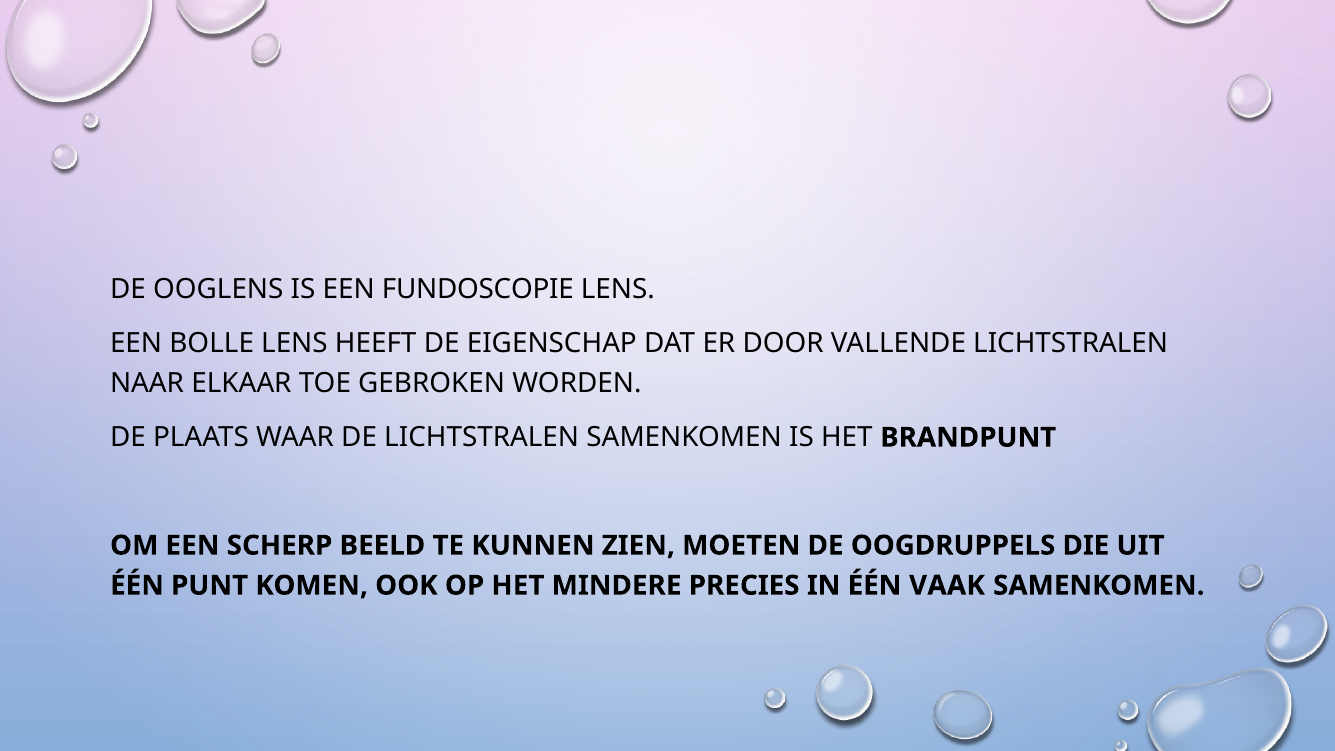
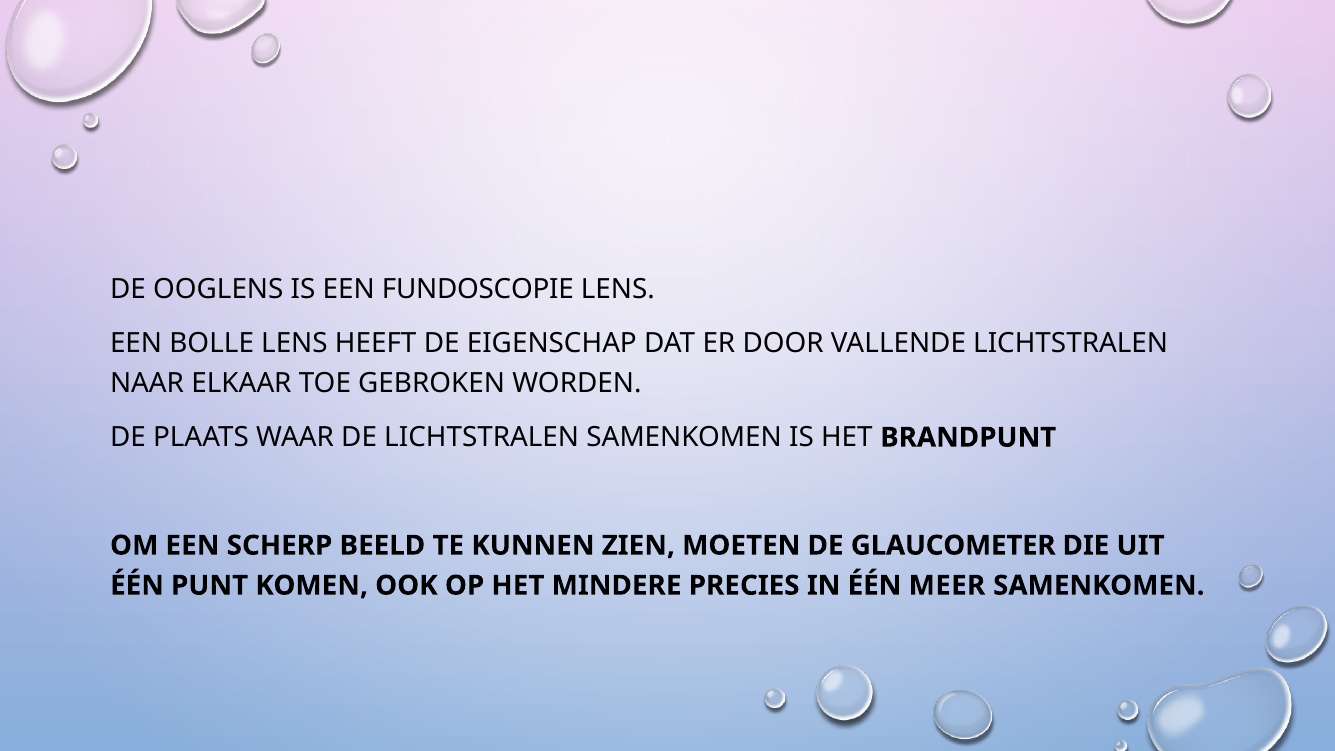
OOGDRUPPELS: OOGDRUPPELS -> GLAUCOMETER (953, 545)
VAAK: VAAK -> MEER (947, 585)
